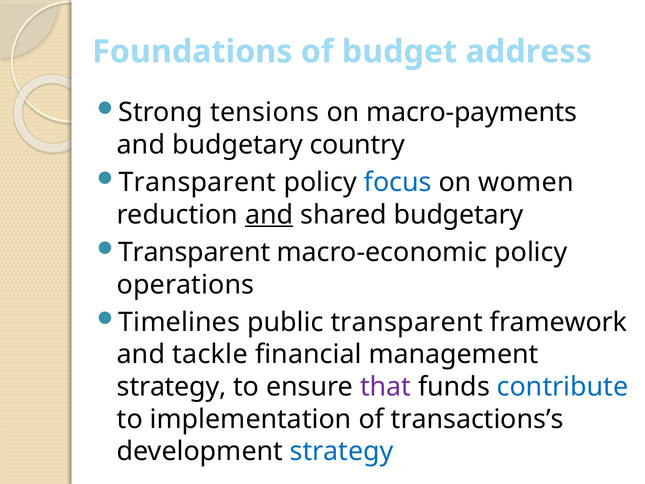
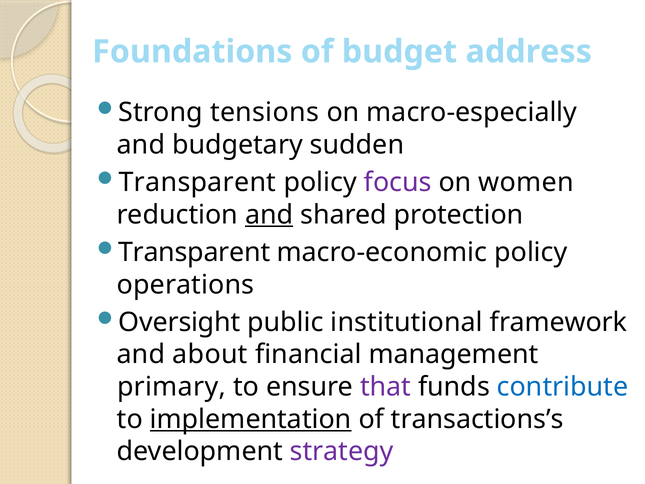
macro-payments: macro-payments -> macro-especially (472, 113)
country: country -> sudden (357, 145)
focus colour: blue -> purple (398, 182)
shared budgetary: budgetary -> protection (459, 215)
Timelines: Timelines -> Oversight (179, 322)
public transparent: transparent -> institutional (407, 322)
tackle: tackle -> about (210, 354)
strategy: strategy -> primary (171, 387)
implementation underline: none -> present (251, 419)
strategy colour: blue -> purple (342, 451)
